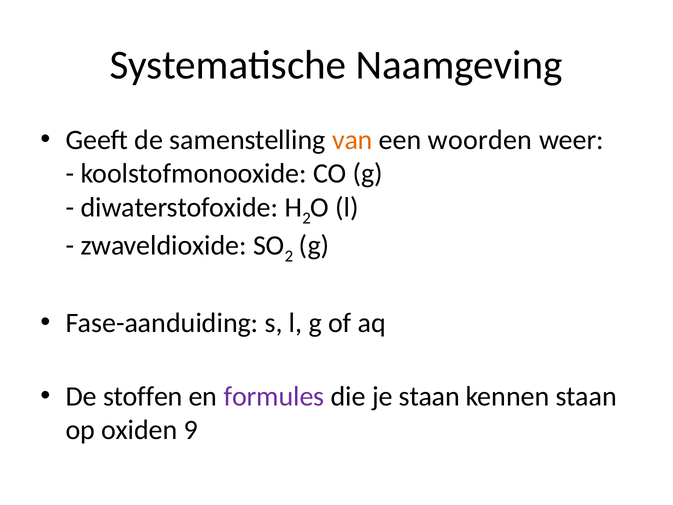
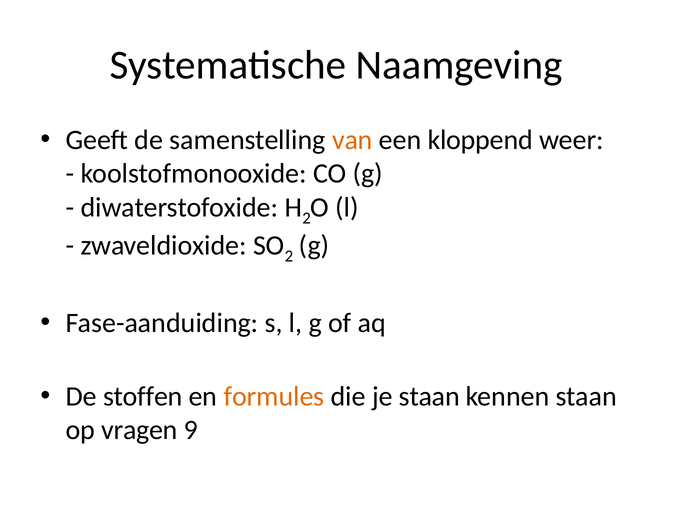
woorden: woorden -> kloppend (480, 140)
formules colour: purple -> orange (274, 396)
oxiden: oxiden -> vragen (139, 430)
